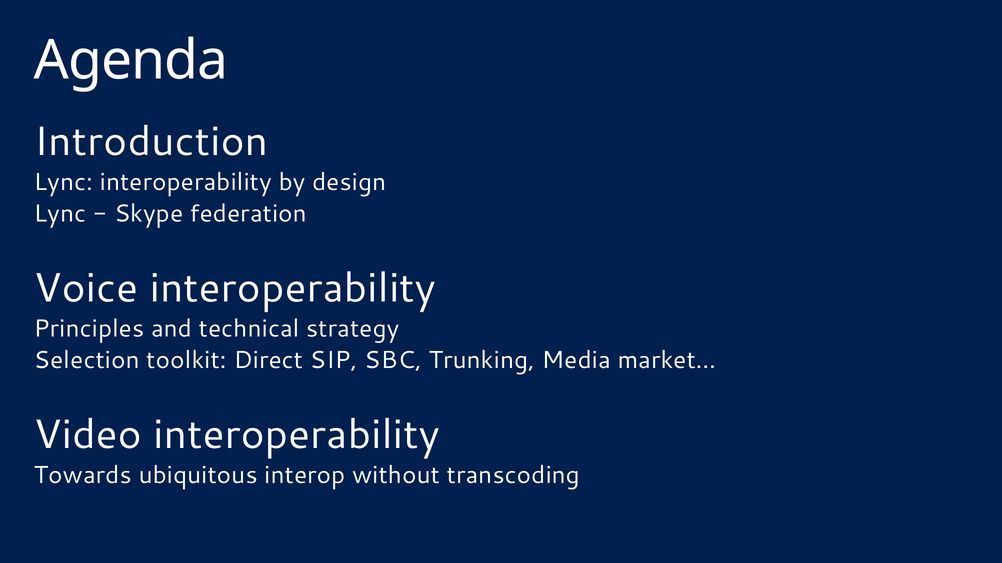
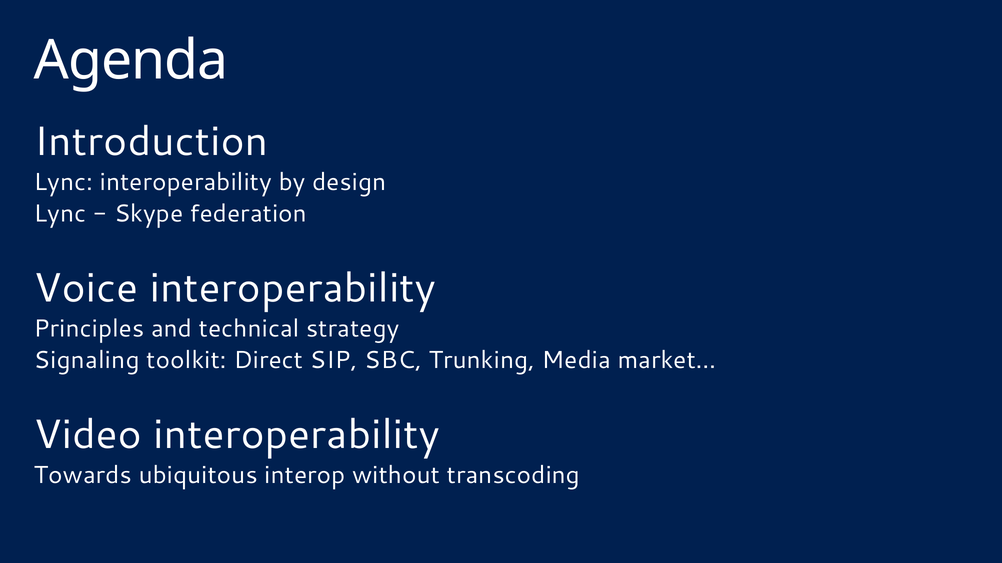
Selection: Selection -> Signaling (87, 360)
